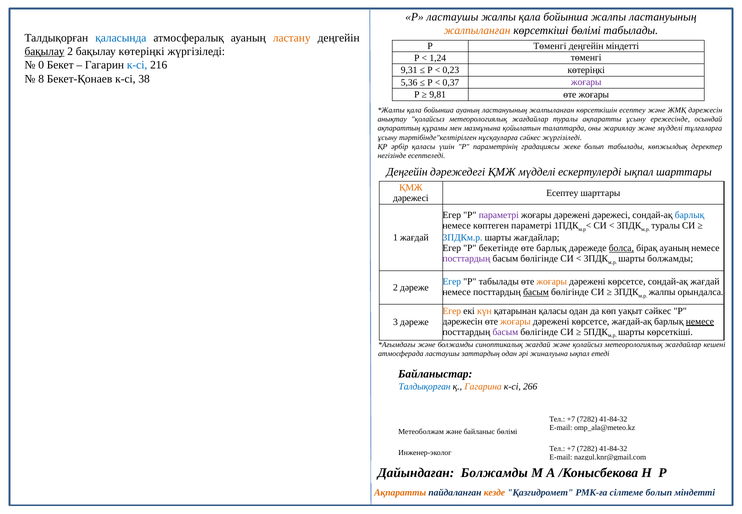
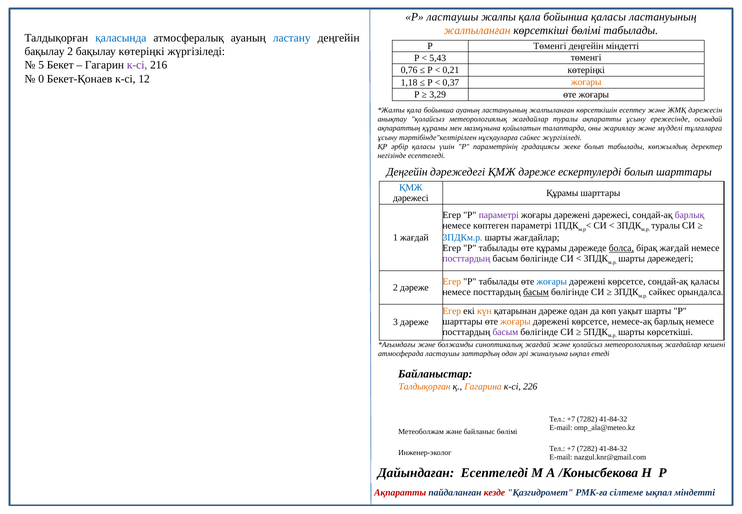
бойынша жалпы: жалпы -> қаласы (609, 17)
ластану colour: orange -> blue (292, 38)
бақылау underline: present -> none (45, 51)
1,24: 1,24 -> 5,43 (438, 58)
0: 0 -> 5 (41, 65)
к-сі colour: blue -> purple (137, 65)
9,31: 9,31 -> 0,76 (409, 70)
0,23: 0,23 -> 0,21 (451, 70)
8: 8 -> 0 (41, 79)
38: 38 -> 12 (144, 79)
5,36: 5,36 -> 1,18 (409, 83)
жоғары colour: purple -> orange (586, 82)
9,81: 9,81 -> 3,29 (438, 95)
ҚМЖ мүдделі: мүдделі -> дәреже (537, 172)
ескертулерді ықпал: ықпал -> болып (639, 172)
ҚМЖ colour: orange -> blue (411, 188)
Есептеу: Есептеу -> Құрамы (562, 193)
барлық colour: blue -> purple (690, 215)
P бекетінде: бекетінде -> табылады (499, 248)
өте барлық: барлық -> құрамы (552, 248)
бірақ ауаның: ауаның -> жағдай (674, 248)
шарты болжамды: болжамды -> дәрежедегі (670, 258)
Егер colour: blue -> orange (452, 281)
жоғары colour: orange -> blue (552, 281)
сондай-ақ жағдай: жағдай -> қаласы (705, 281)
жалпы: жалпы -> сәйкес (662, 292)
қатарынан қаласы: қаласы -> дәреже (553, 311)
уақыт сәйкес: сәйкес -> шарты (658, 311)
дәрежесін: дәрежесін -> шарттары (463, 321)
жағдай-ақ: жағдай-ақ -> немесе-ақ (632, 321)
немесе underline: present -> none (700, 321)
Талдықорған colour: blue -> orange (425, 386)
266: 266 -> 226 (530, 386)
Дайындаған Болжамды: Болжамды -> Есептеледі (494, 472)
Ақпаратты colour: orange -> red (400, 492)
кезде colour: orange -> red (494, 492)
сілтеме болып: болып -> ықпал (659, 492)
